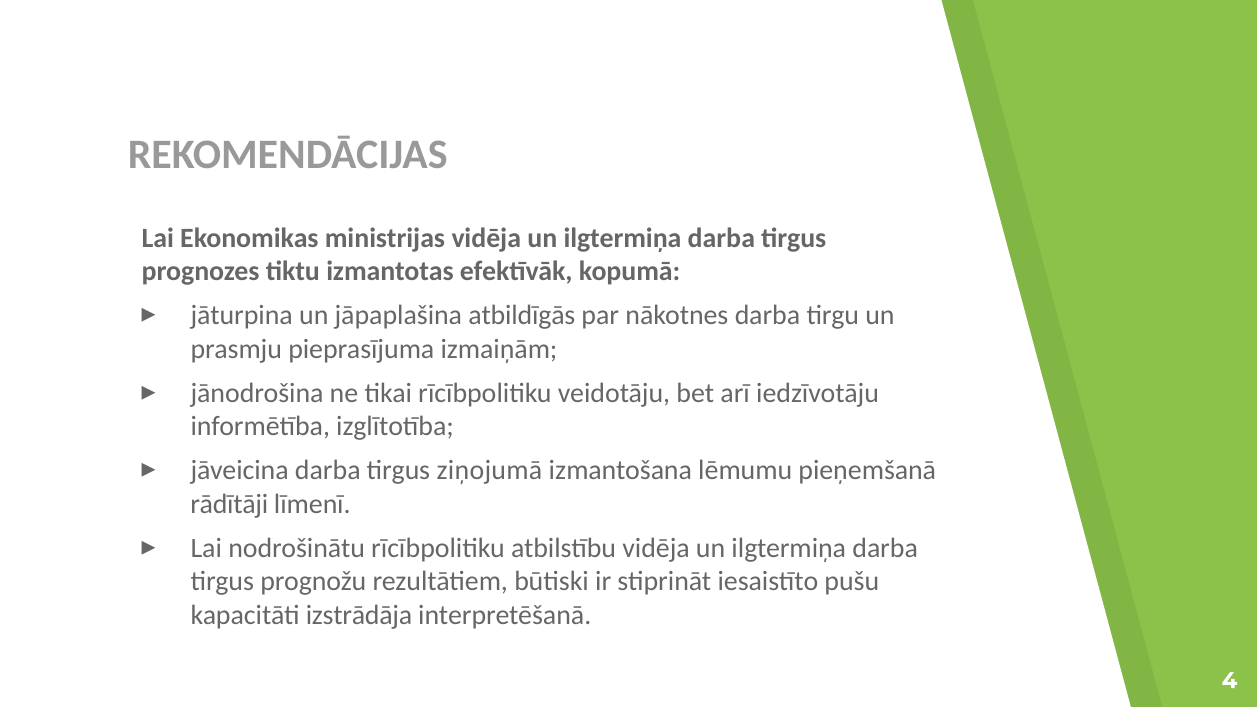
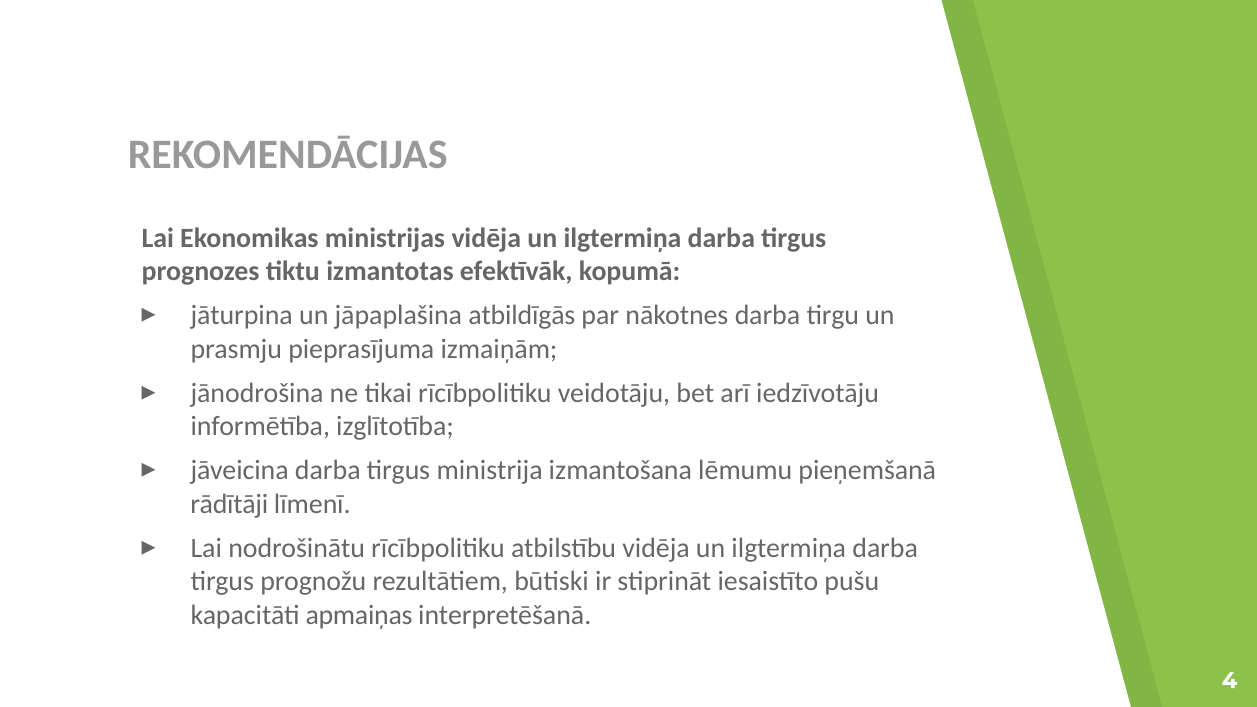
ziņojumā: ziņojumā -> ministrija (490, 471)
izstrādāja: izstrādāja -> apmaiņas (359, 615)
